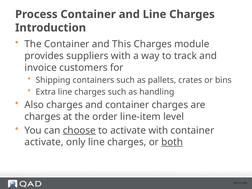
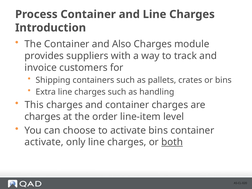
This: This -> Also (122, 44)
Also: Also -> This (34, 105)
choose underline: present -> none (79, 130)
activate with: with -> bins (158, 130)
